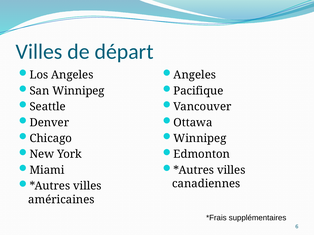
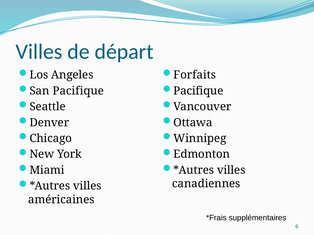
Angeles: Angeles -> Forfaits (195, 75)
San Winnipeg: Winnipeg -> Pacifique (78, 91)
